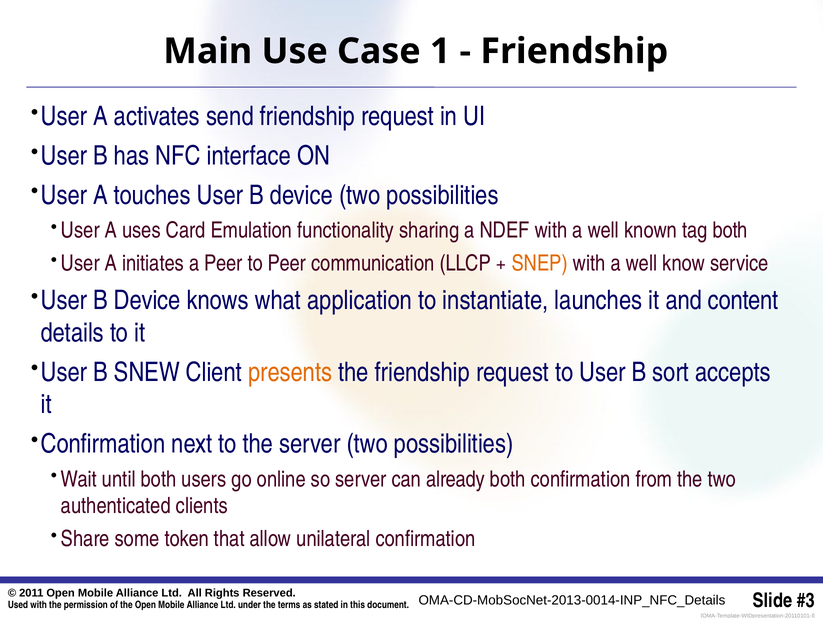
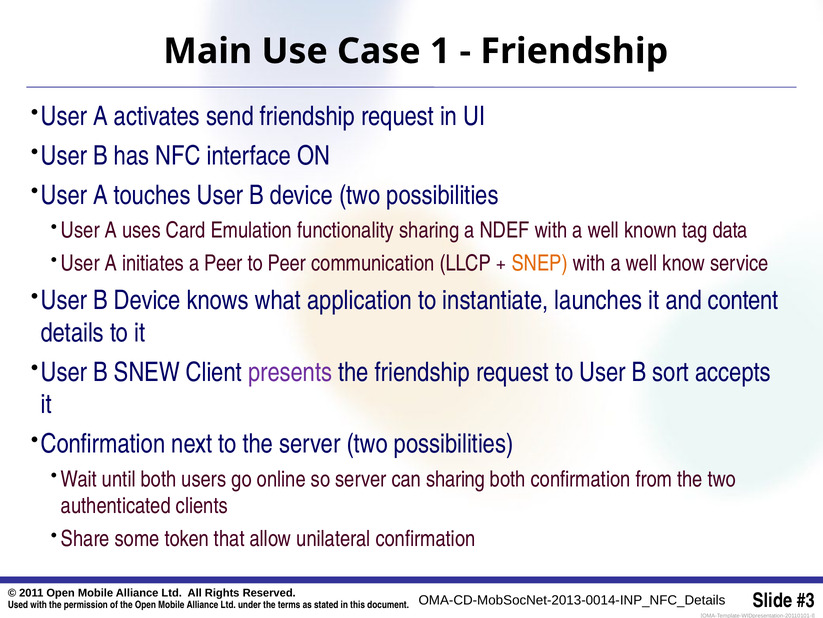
tag both: both -> data (730, 230)
presents colour: orange -> purple (290, 372)
can already: already -> sharing (456, 479)
